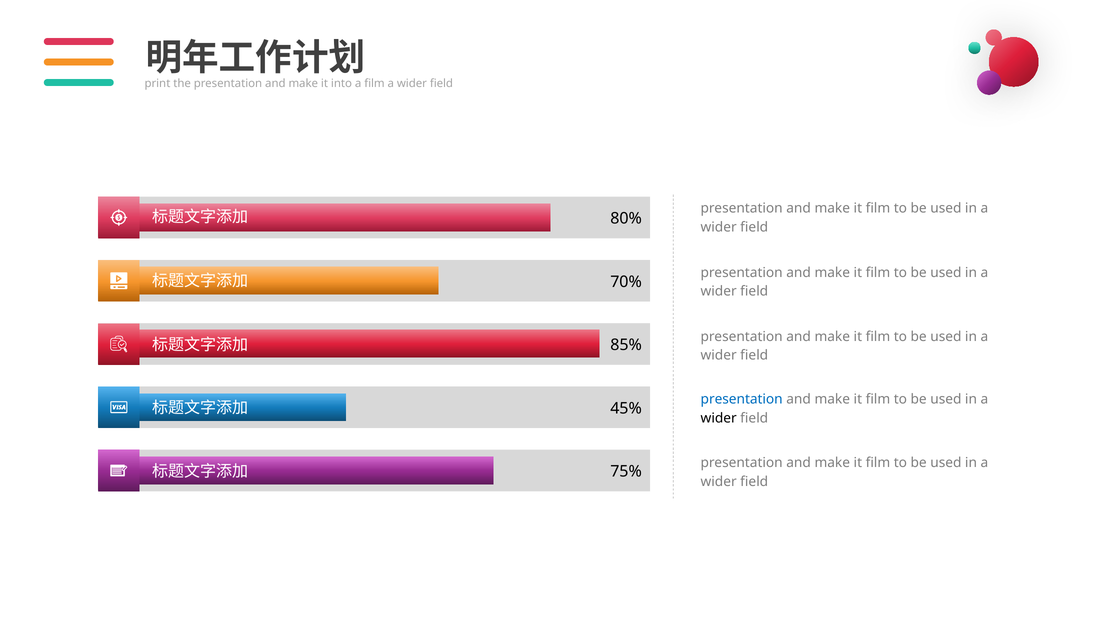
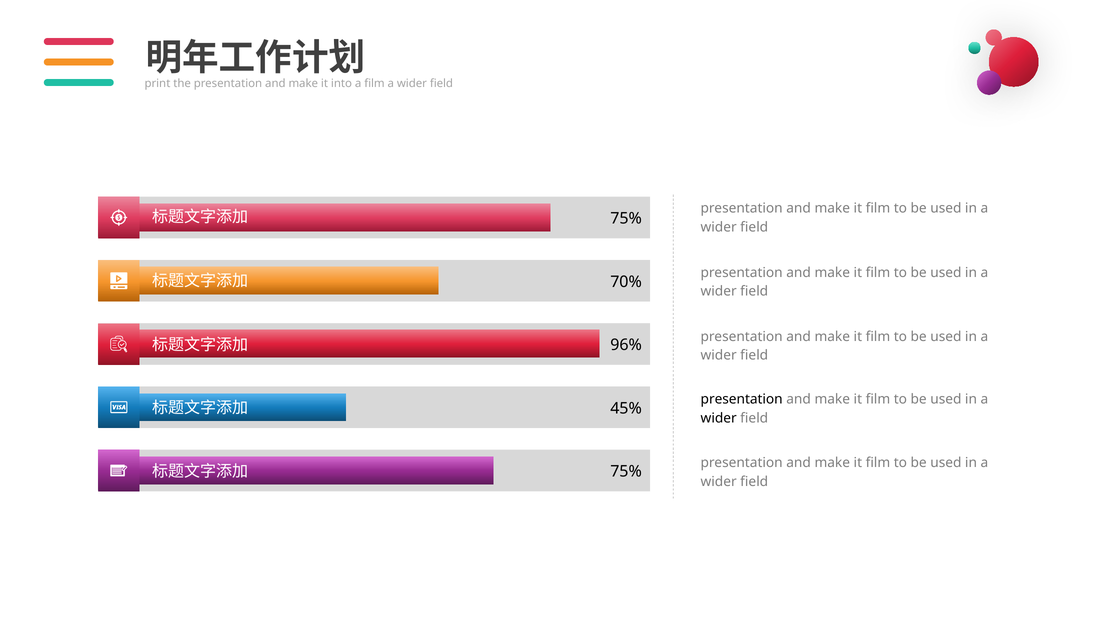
80%: 80% -> 75% (626, 219)
85%: 85% -> 96% (626, 346)
presentation colour: blue -> black (742, 400)
